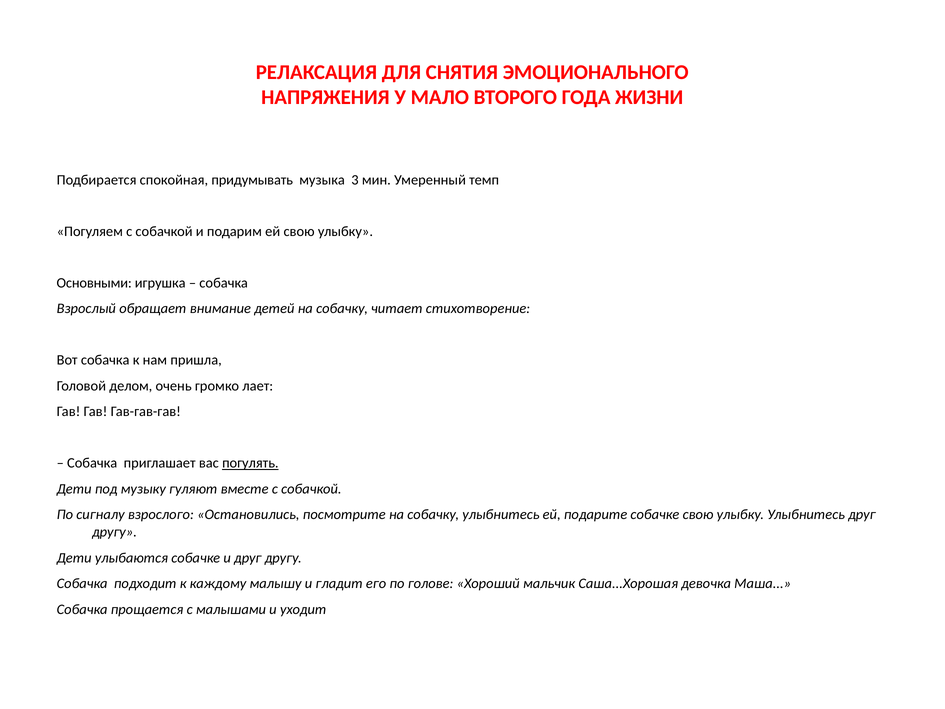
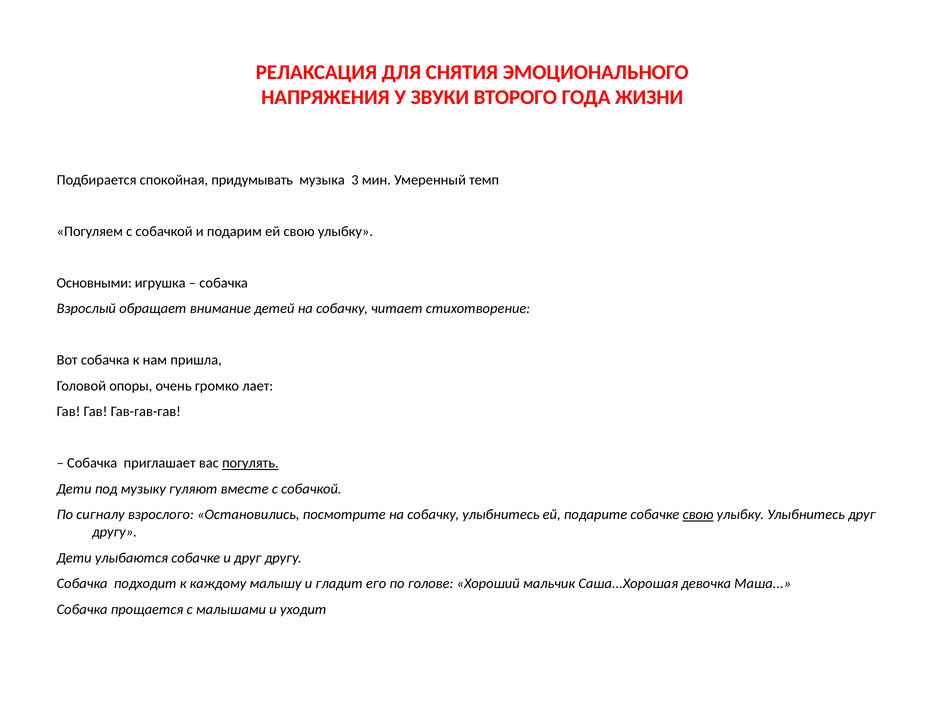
МАЛО: МАЛО -> ЗВУКИ (440, 98)
делом: делом -> опоры (131, 386)
свою underline: none -> present (698, 514)
